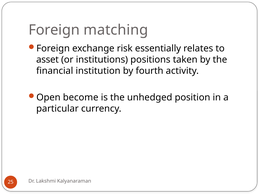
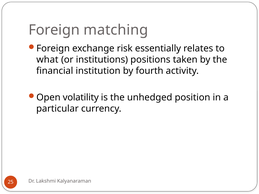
asset: asset -> what (47, 60)
become: become -> volatility (81, 98)
